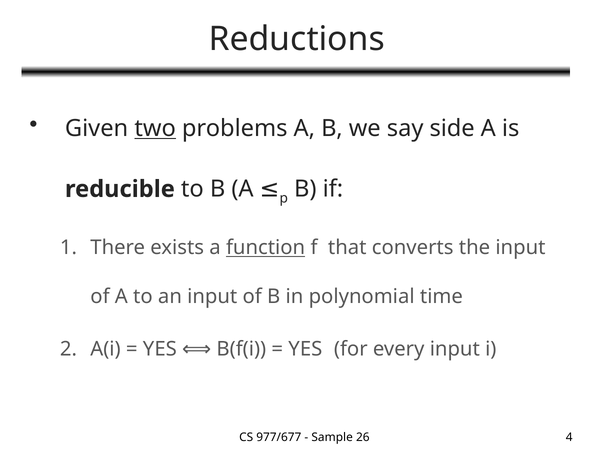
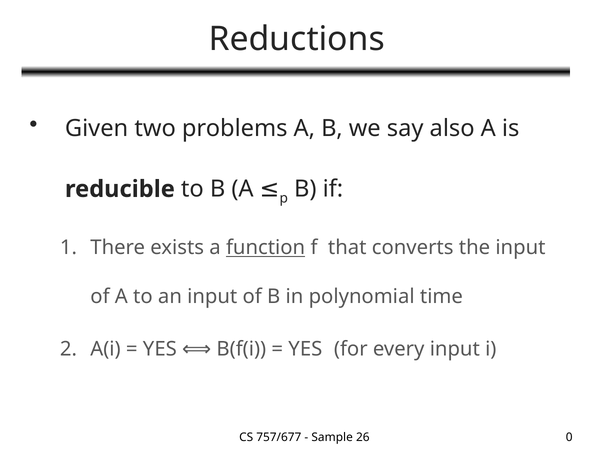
two underline: present -> none (155, 128)
side: side -> also (452, 128)
977/677: 977/677 -> 757/677 (279, 437)
4: 4 -> 0 (569, 437)
